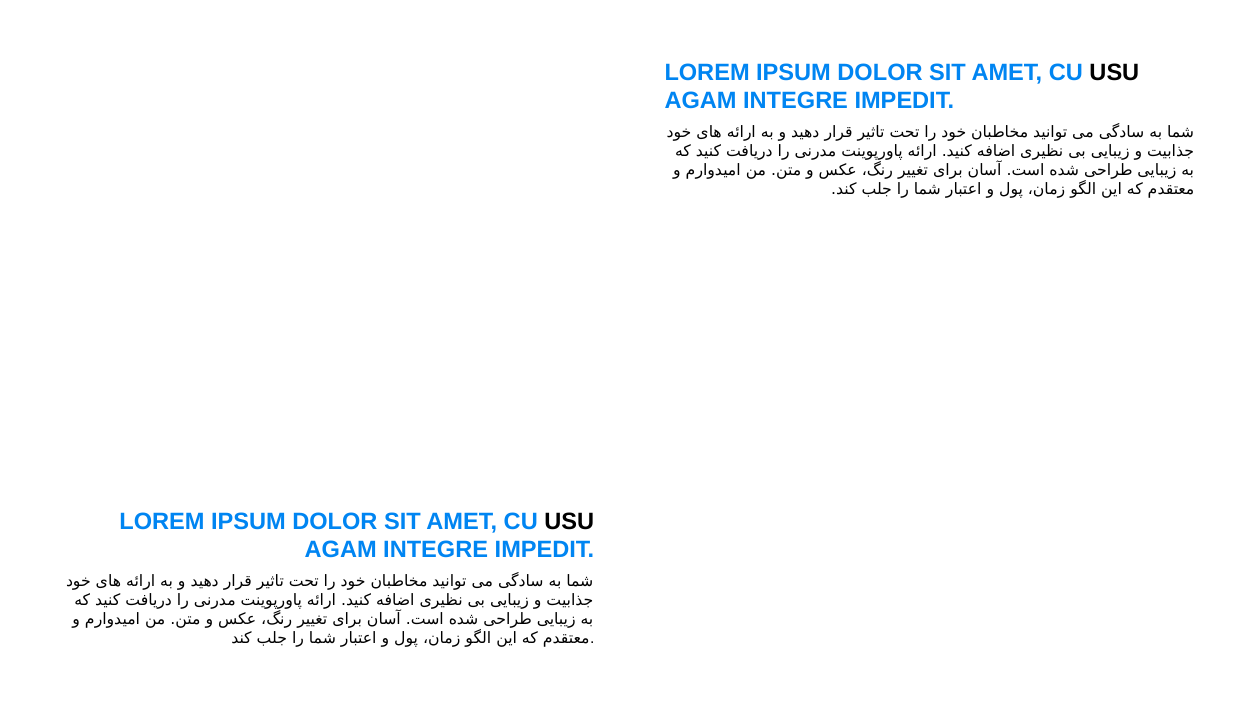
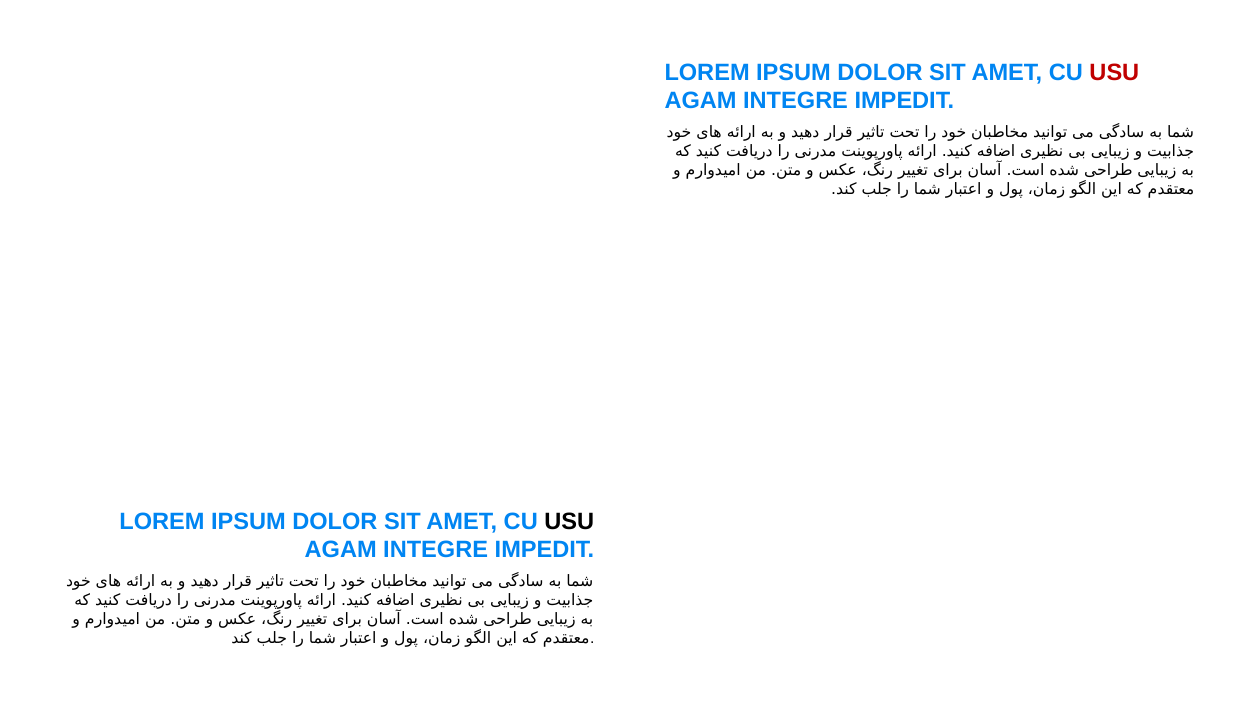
USU colour: black -> red (1114, 72)
